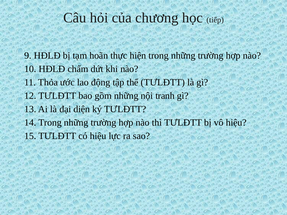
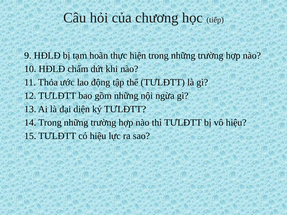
tranh: tranh -> ngừa (165, 96)
